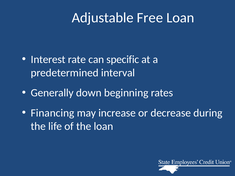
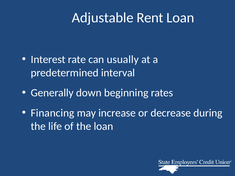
Free: Free -> Rent (150, 18)
specific: specific -> usually (123, 60)
